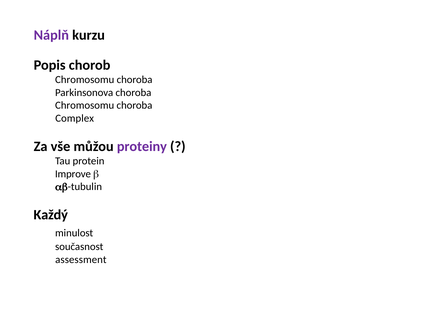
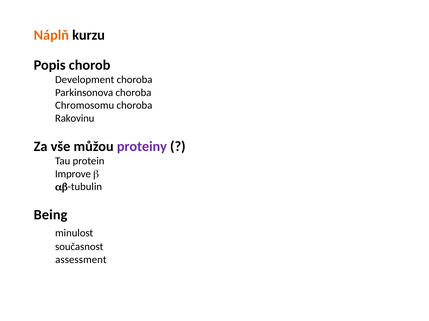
Náplň colour: purple -> orange (51, 35)
Chromosomu: Chromosomu -> Development (85, 80)
Complex: Complex -> Rakovinu (75, 119)
Každý: Každý -> Being (51, 215)
